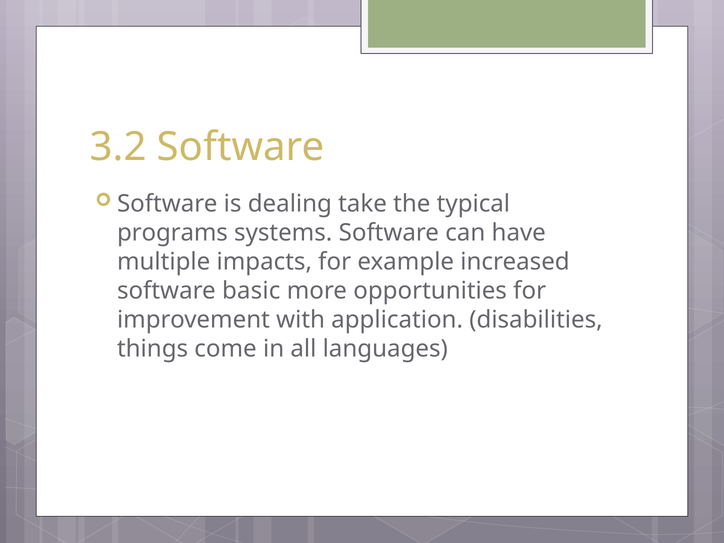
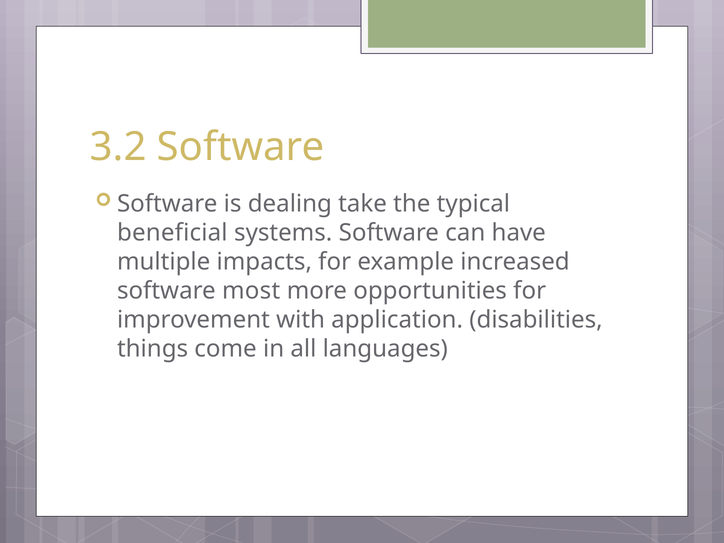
programs: programs -> beneficial (172, 233)
basic: basic -> most (251, 291)
